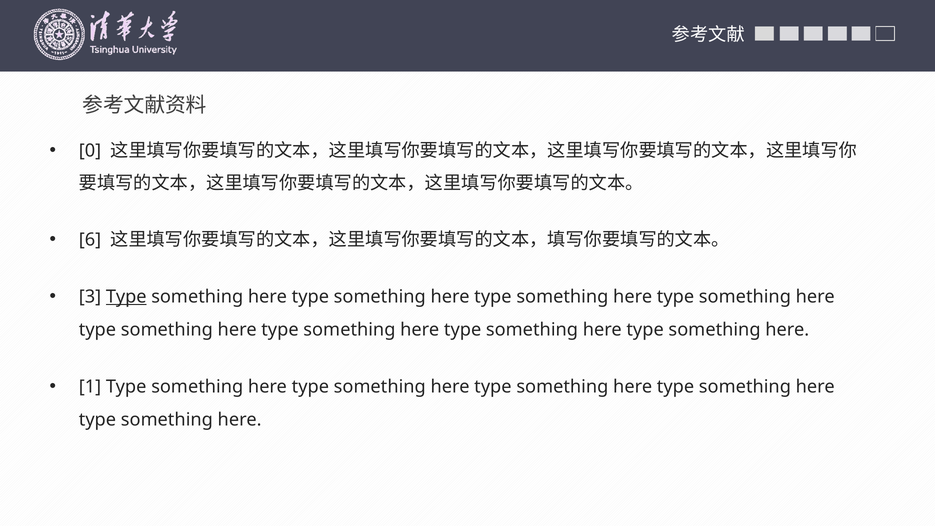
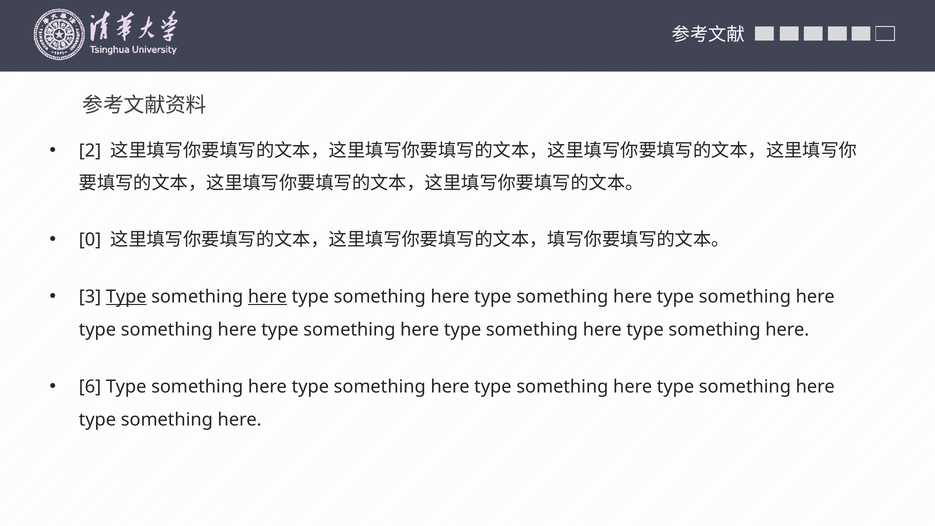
0: 0 -> 2 (90, 151)
6: 6 -> 0 (90, 240)
here underline: none -> present (267, 297)
1: 1 -> 6 (90, 387)
